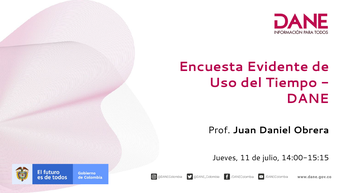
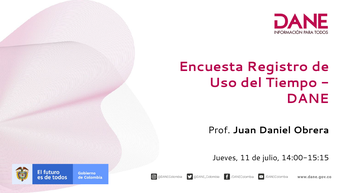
Evidente: Evidente -> Registro (278, 67)
